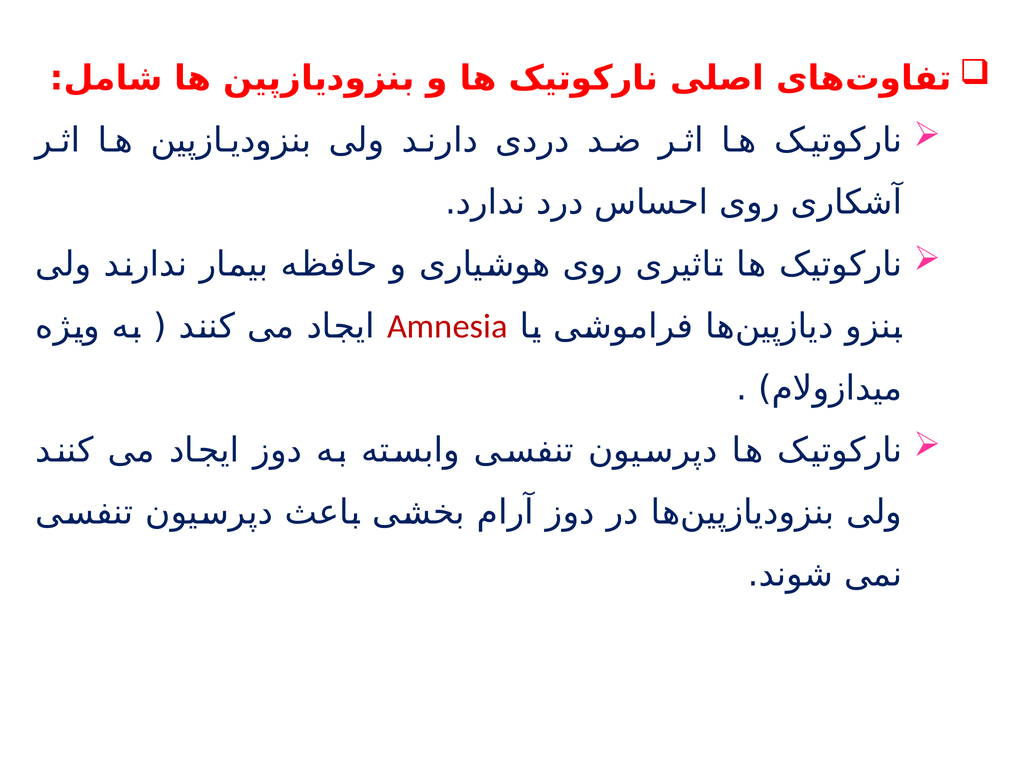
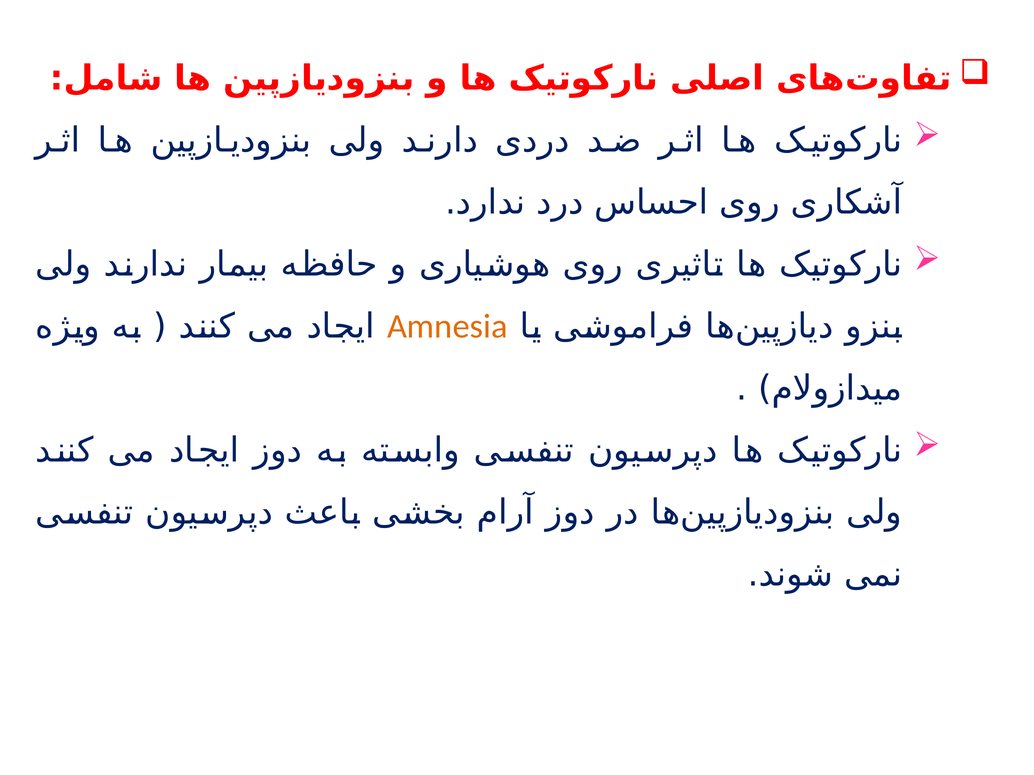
Amnesia colour: red -> orange (447, 326)
